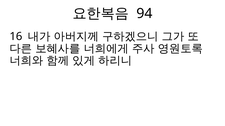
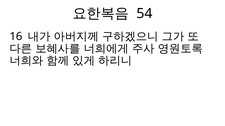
94: 94 -> 54 (144, 14)
